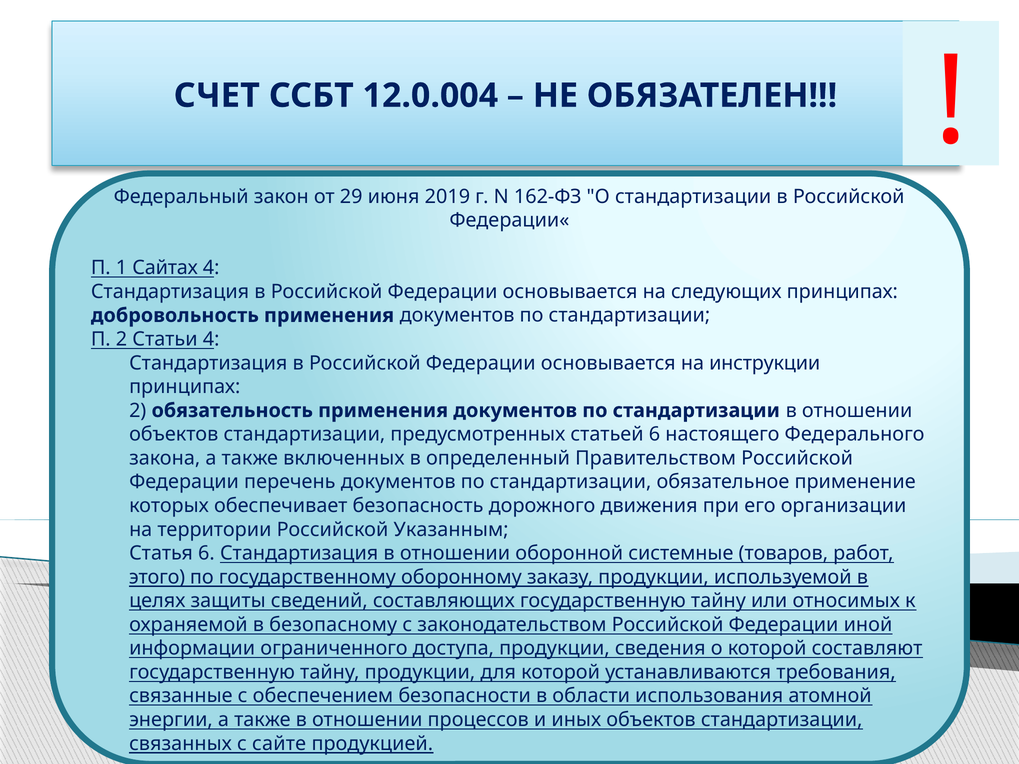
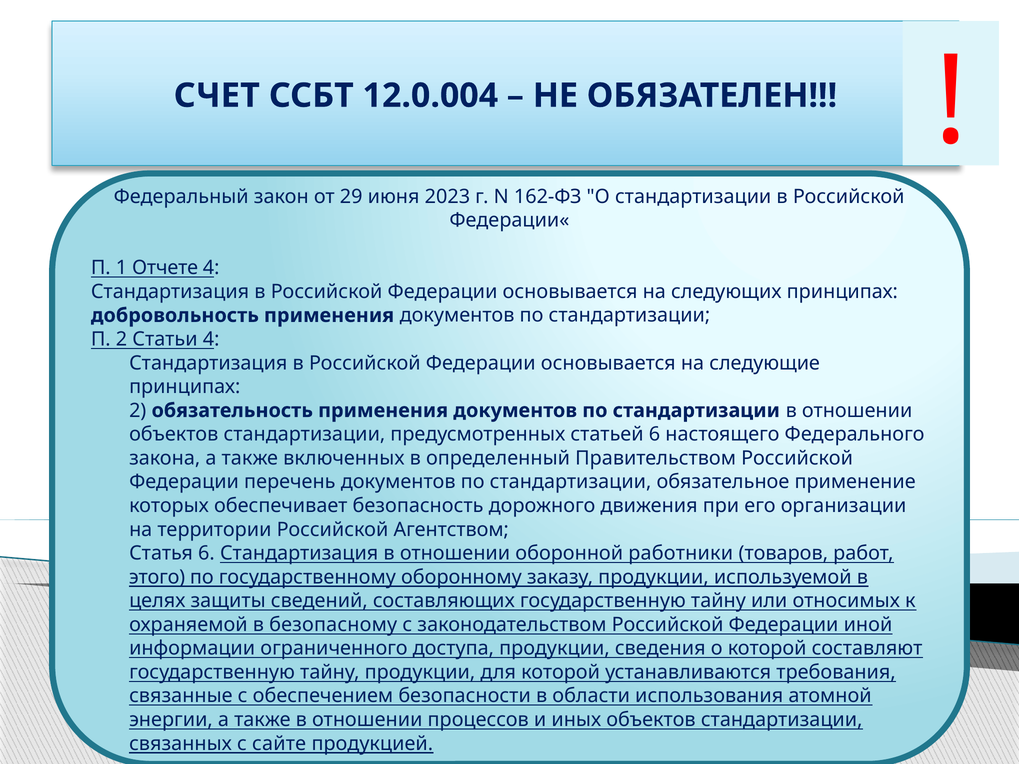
2019: 2019 -> 2023 (447, 197)
Сайтах: Сайтах -> Отчете (165, 268)
инструкции: инструкции -> следующие (765, 363)
Указанным: Указанным -> Агентством (451, 530)
системные: системные -> работники (681, 553)
